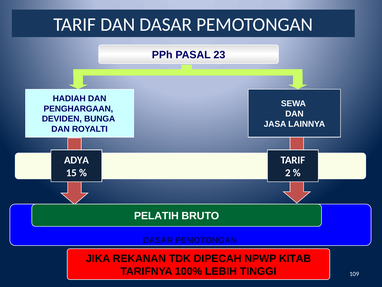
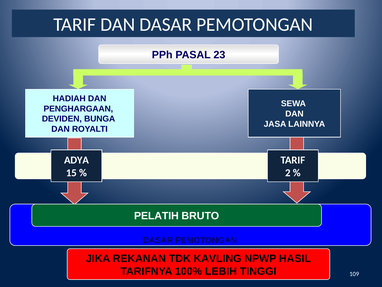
DIPECAH: DIPECAH -> KAVLING (218, 258)
KITAB: KITAB -> HASIL (295, 258)
